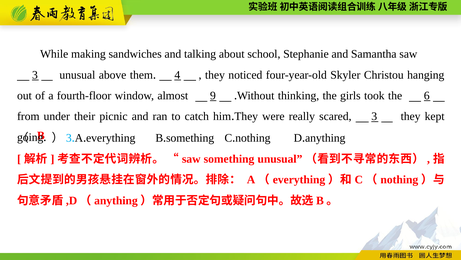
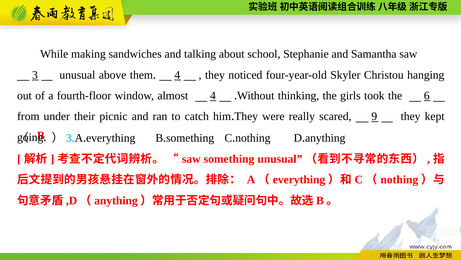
almost 9: 9 -> 4 (213, 95)
scared 3: 3 -> 9 (374, 116)
